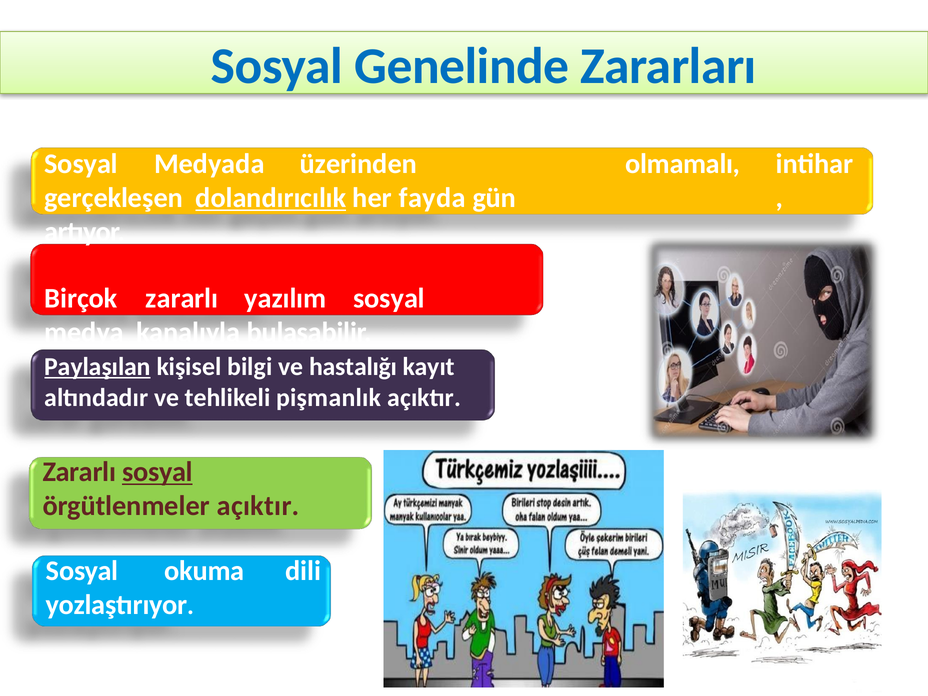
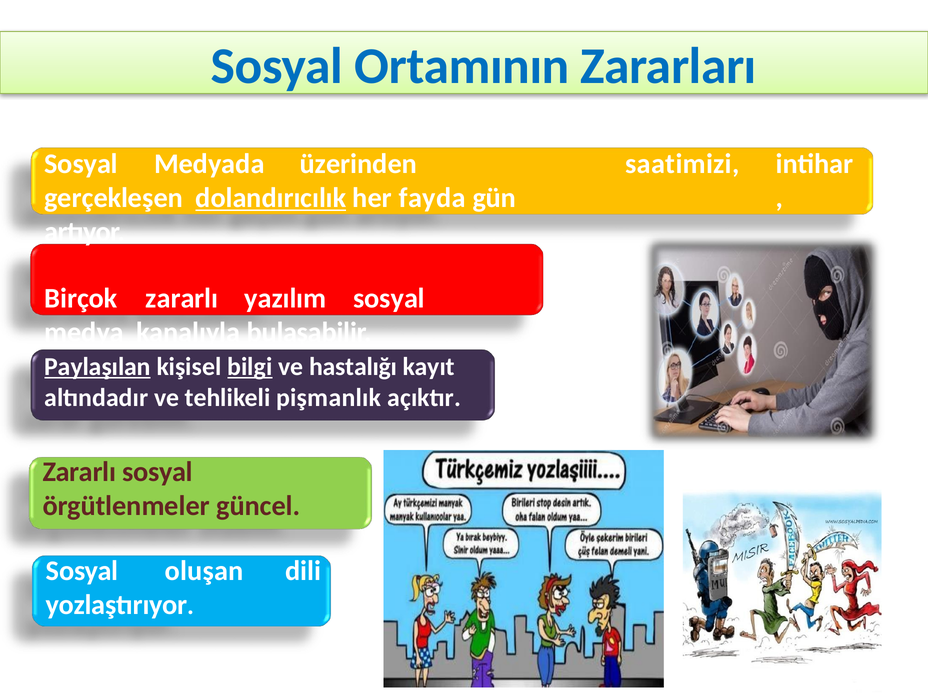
Genelinde: Genelinde -> Ortamının (462, 66)
olmamalı: olmamalı -> saatimizi (682, 164)
bilgi underline: none -> present (250, 367)
sosyal underline: present -> none (157, 472)
örgütlenmeler açıktır: açıktır -> güncel (258, 506)
okuma: okuma -> oluşan (204, 571)
